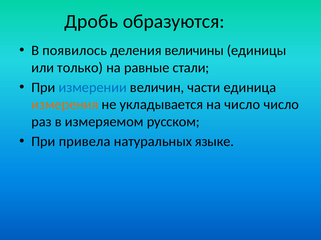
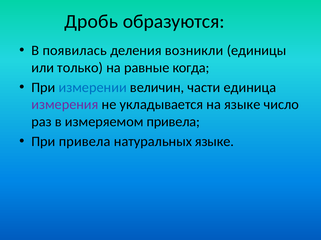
появилось: появилось -> появилась (75, 51)
величины: величины -> возникли (194, 51)
стали: стали -> когда (191, 68)
измерения colour: orange -> purple (65, 105)
на число: число -> языке (242, 105)
измеряемом русском: русском -> привела (173, 122)
